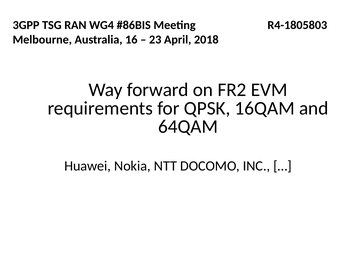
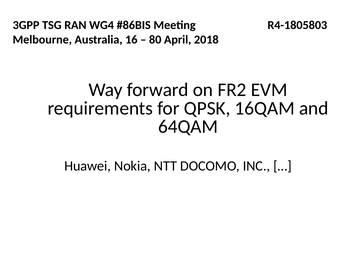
23: 23 -> 80 (155, 40)
